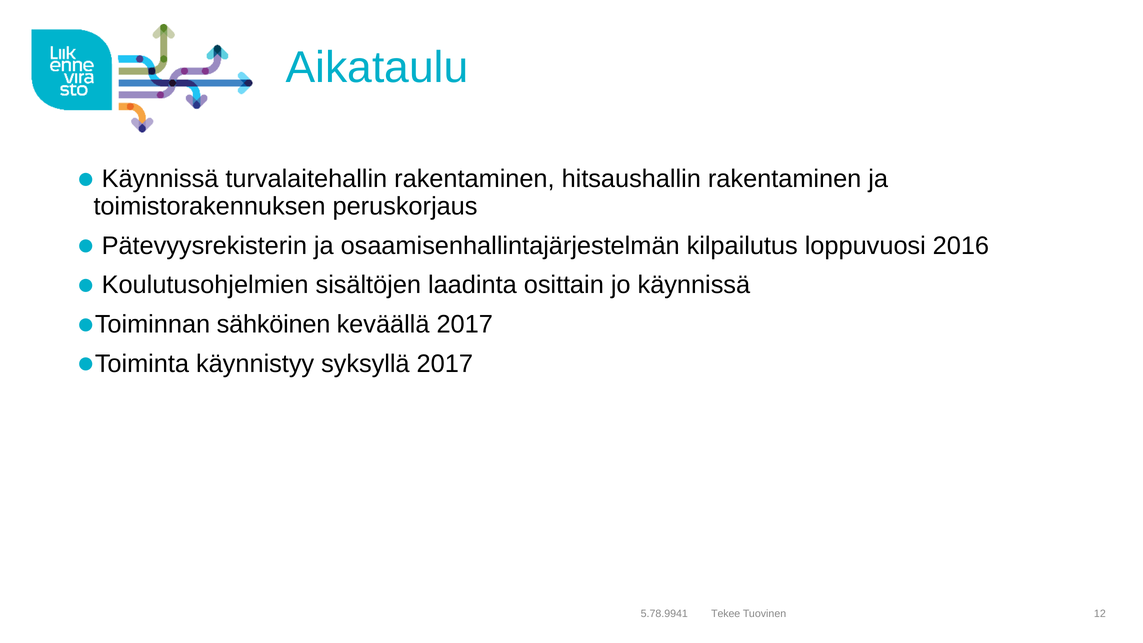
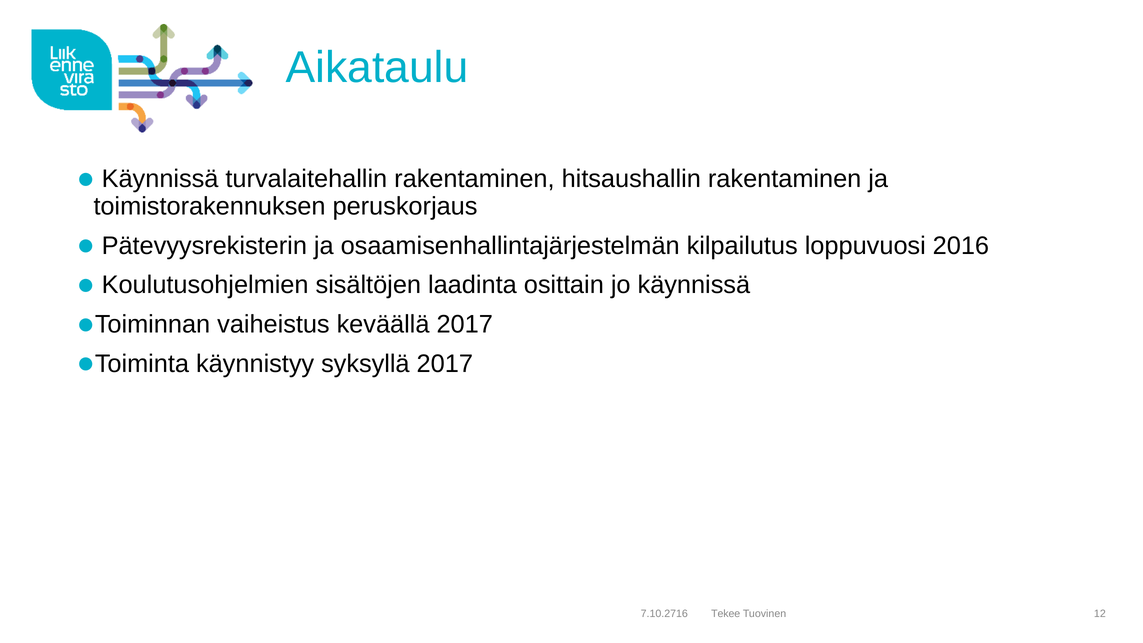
sähköinen: sähköinen -> vaiheistus (273, 324)
5.78.9941: 5.78.9941 -> 7.10.2716 (664, 614)
